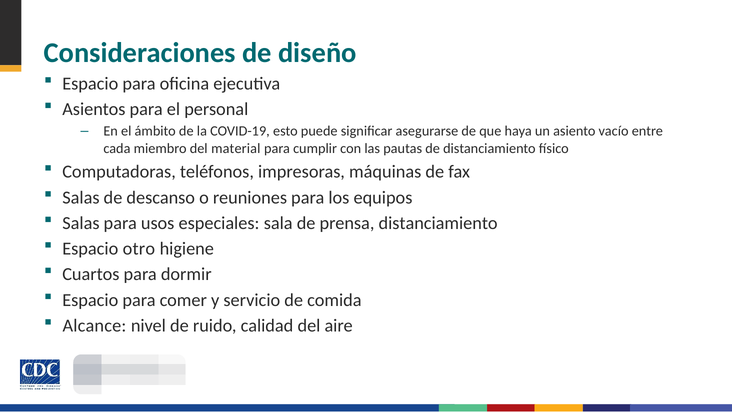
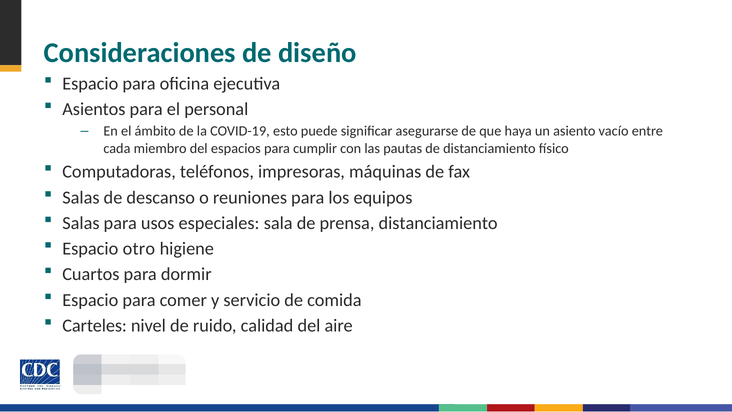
material: material -> espacios (236, 148)
Alcance: Alcance -> Carteles (95, 325)
